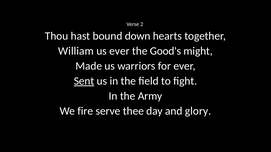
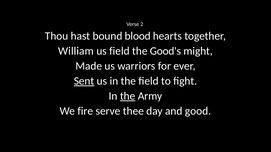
down: down -> blood (138, 36)
us ever: ever -> field (119, 51)
the underline: none -> present (128, 96)
glory: glory -> good (198, 111)
